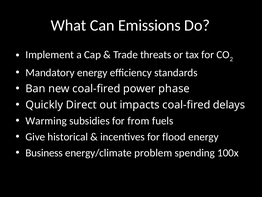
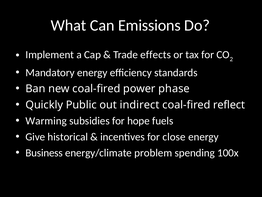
threats: threats -> effects (156, 55)
Direct: Direct -> Public (81, 105)
impacts: impacts -> indirect (140, 105)
delays: delays -> reflect (229, 105)
from: from -> hope (138, 121)
flood: flood -> close (174, 137)
